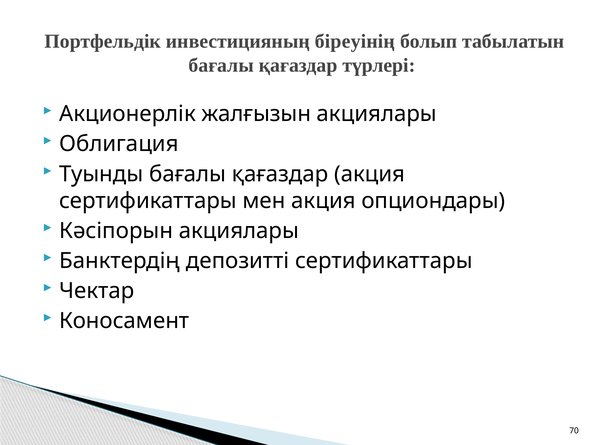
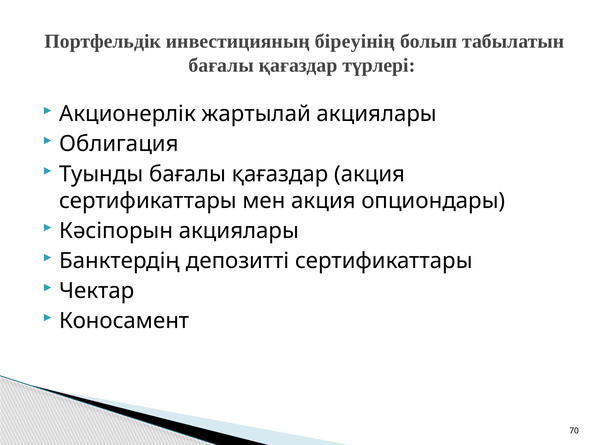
жалғызын: жалғызын -> жартылай (256, 114)
